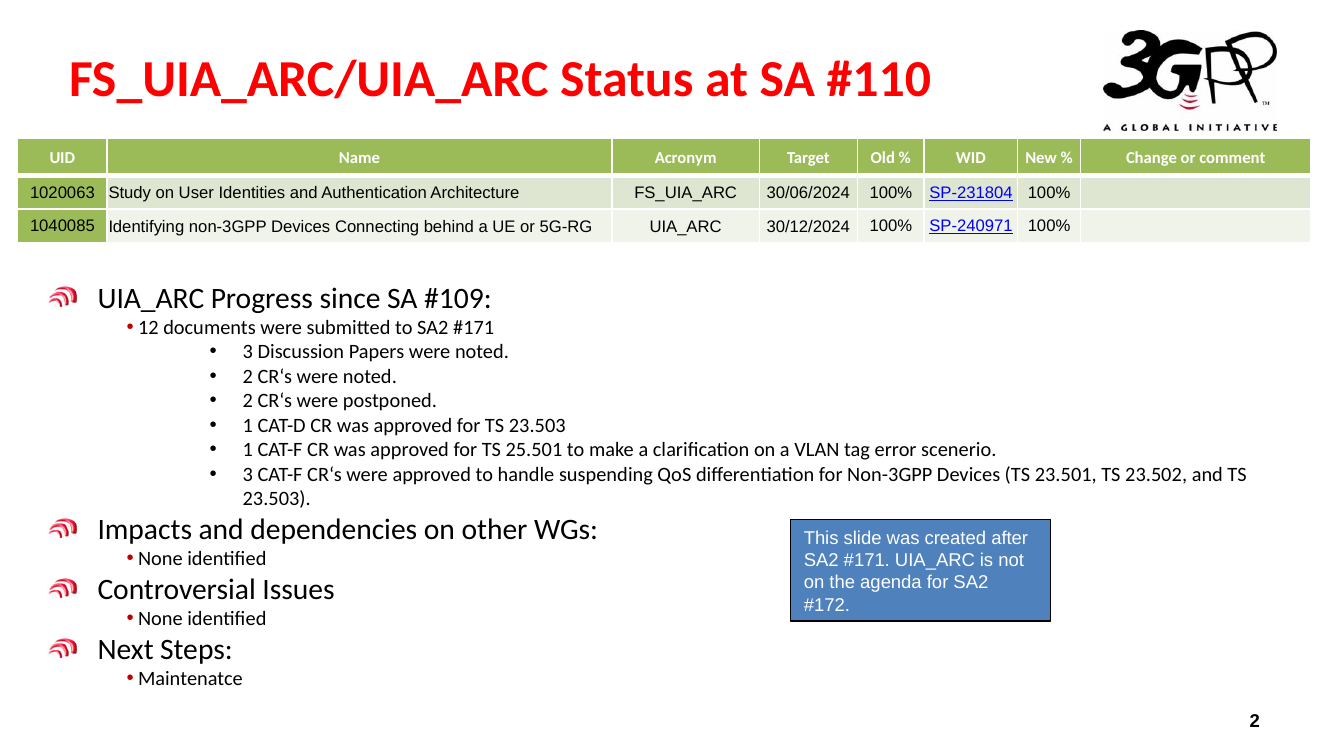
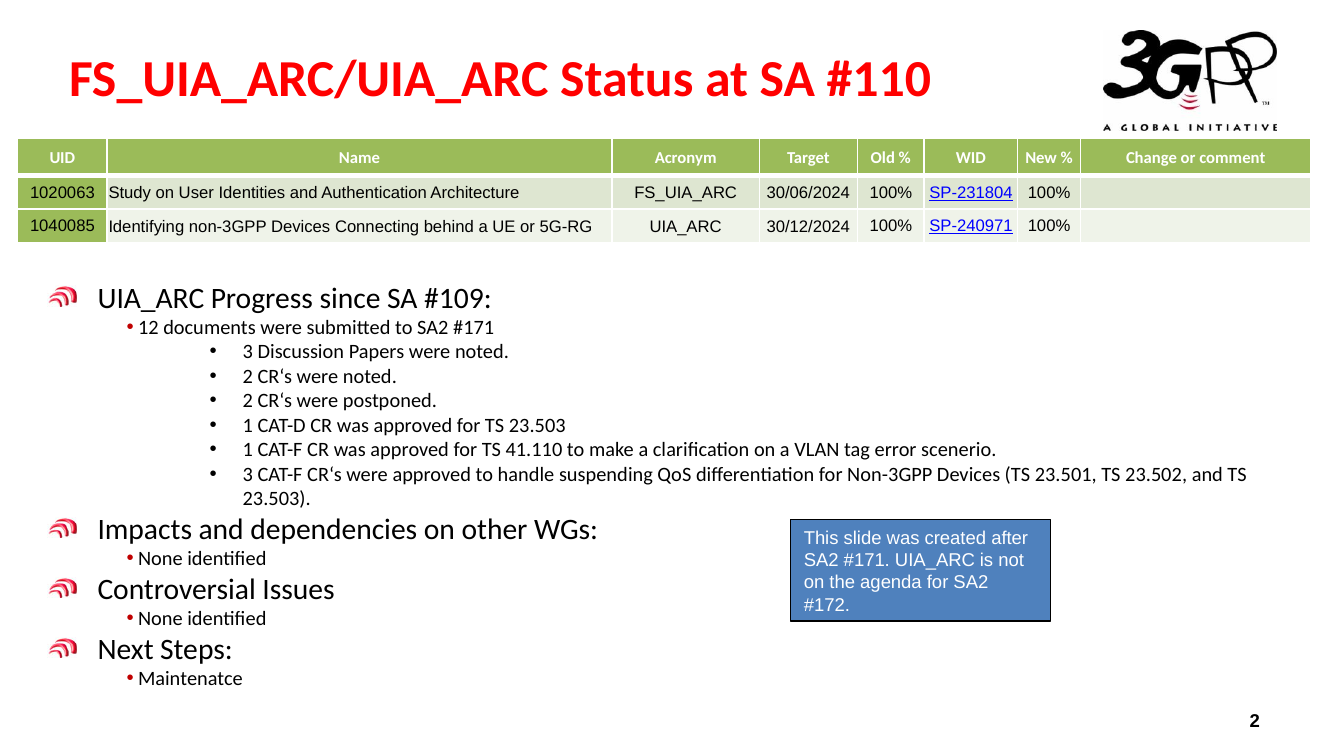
25.501: 25.501 -> 41.110 (534, 450)
